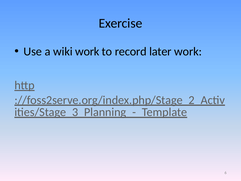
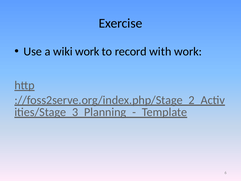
later: later -> with (160, 51)
